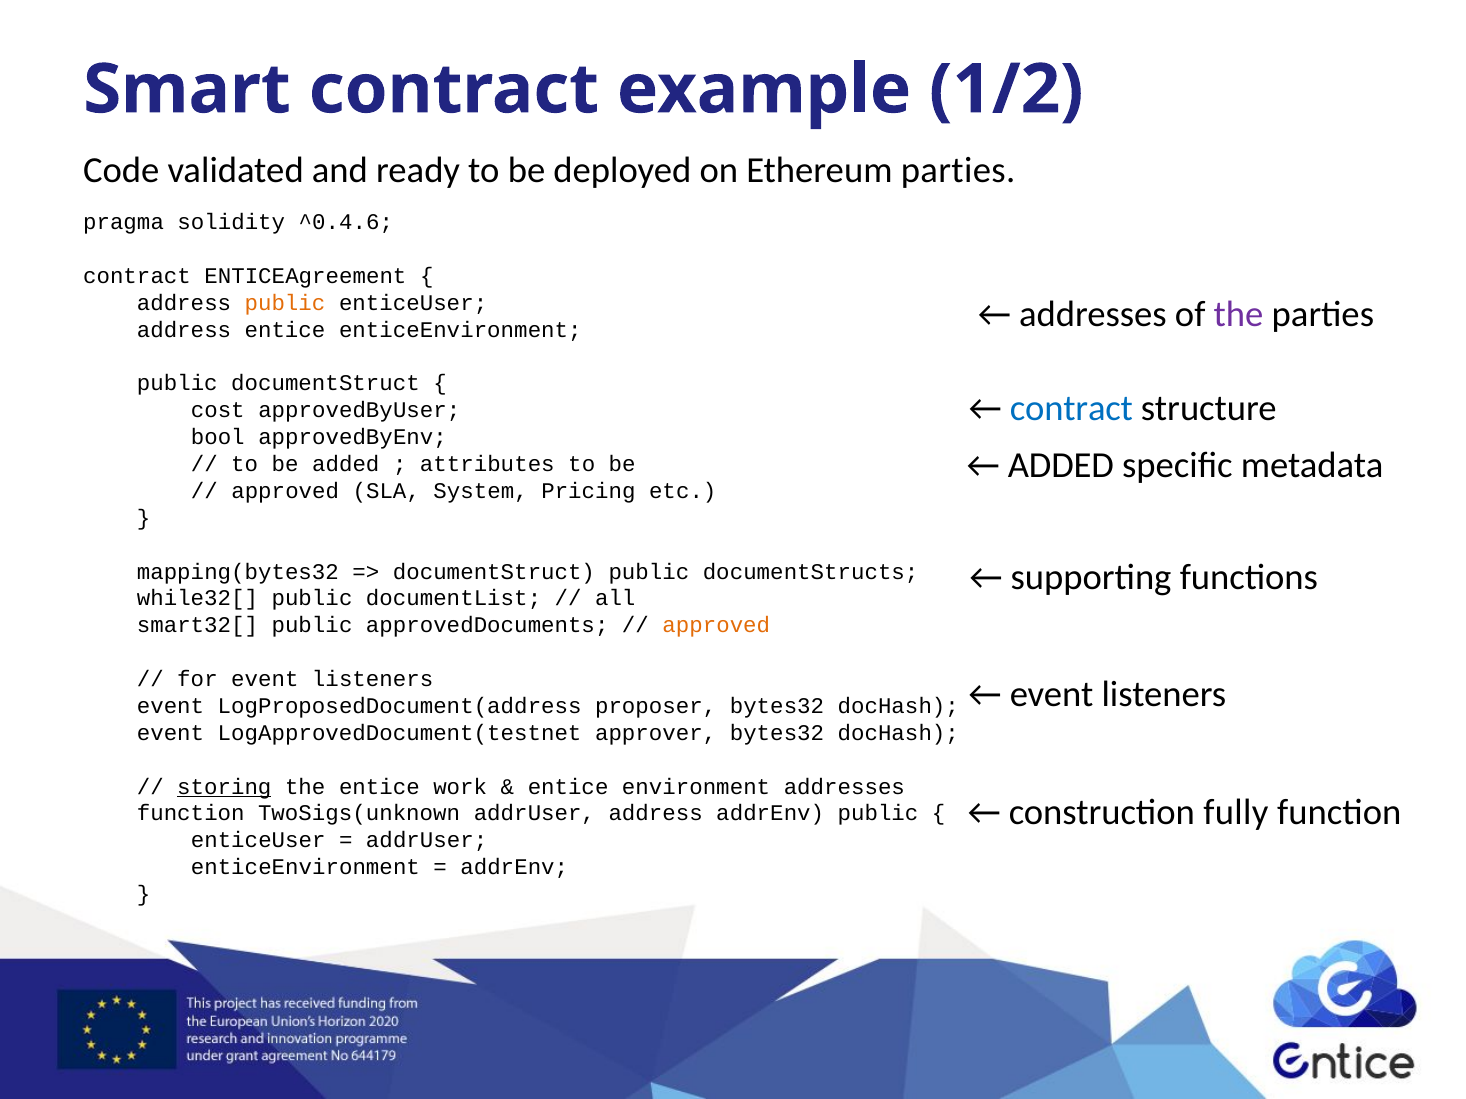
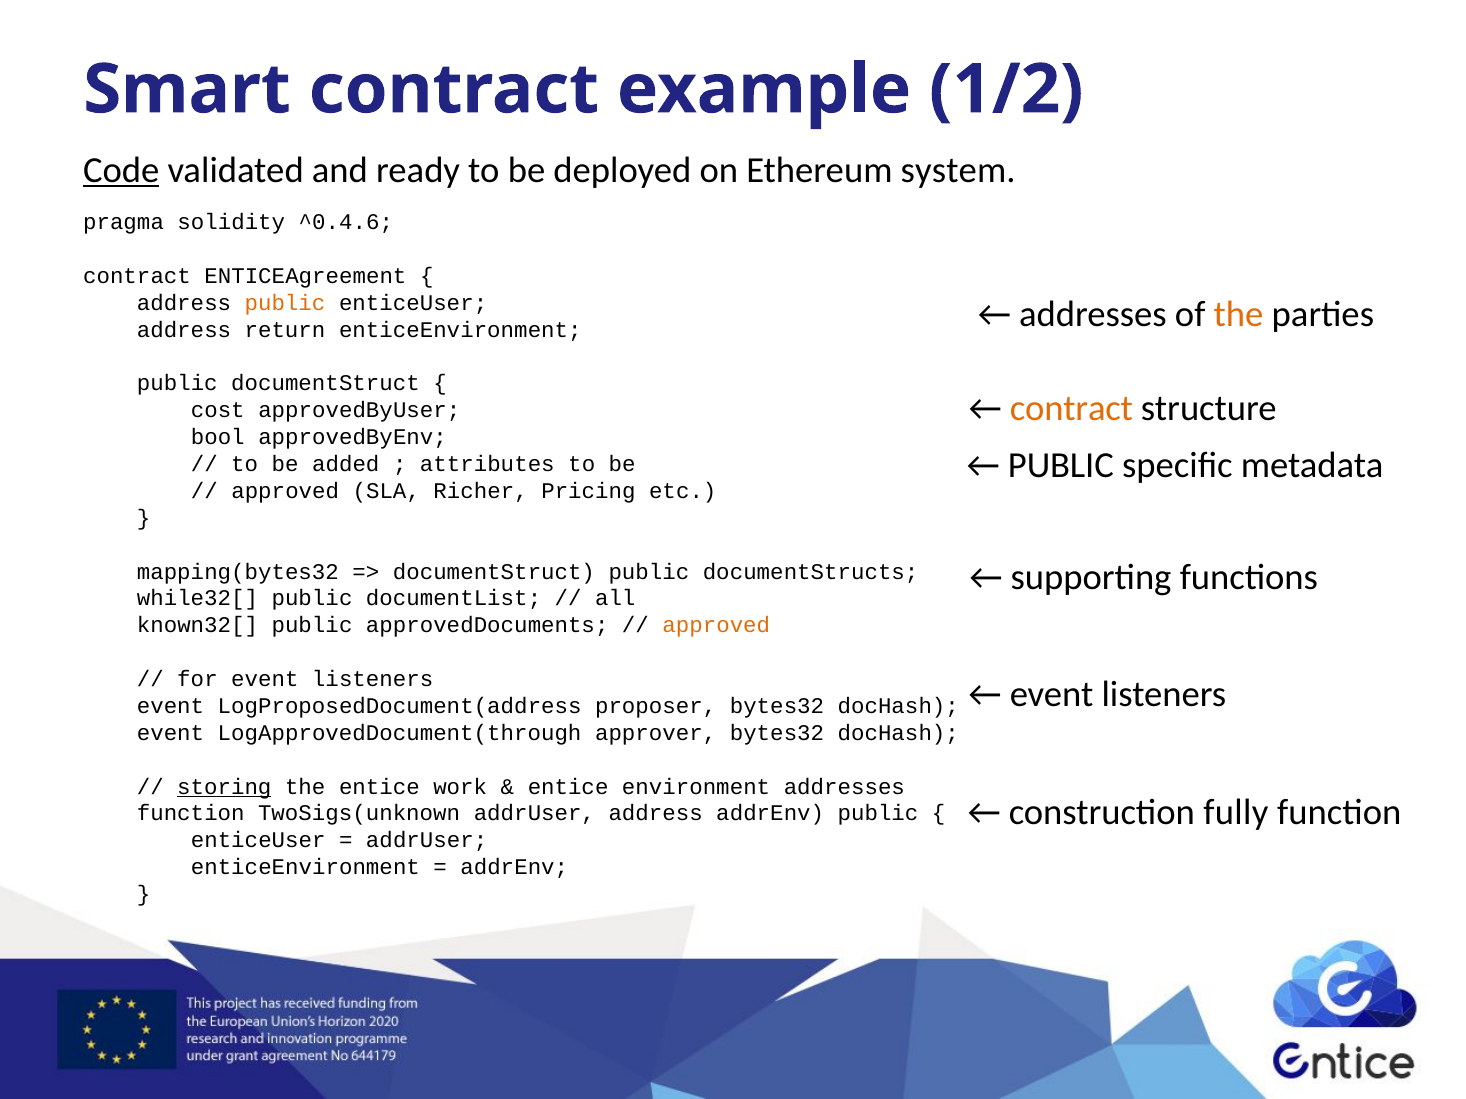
Code underline: none -> present (121, 170)
Ethereum parties: parties -> system (958, 170)
the colour: purple -> orange (1238, 314)
address entice: entice -> return (285, 330)
contract colour: blue -> orange (1071, 408)
ADDED: ADDED -> PUBLIC (1061, 466)
System: System -> Richer (481, 491)
smart32[: smart32[ -> known32[ (197, 626)
LogApprovedDocument(testnet: LogApprovedDocument(testnet -> LogApprovedDocument(through (400, 733)
